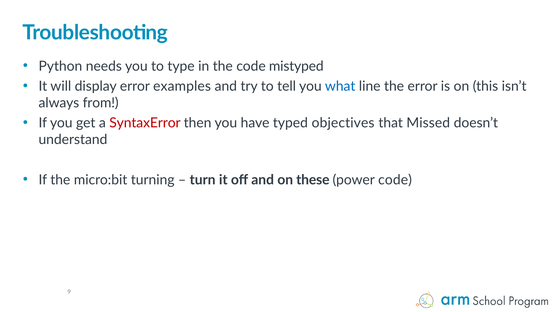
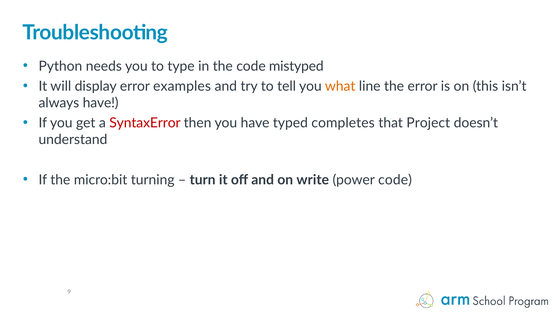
what colour: blue -> orange (340, 86)
always from: from -> have (101, 103)
objectives: objectives -> completes (343, 123)
Missed: Missed -> Project (428, 123)
these: these -> write (313, 180)
